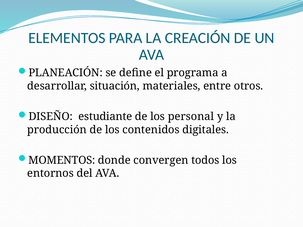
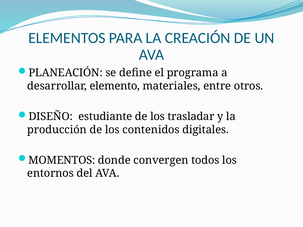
situación: situación -> elemento (115, 86)
personal: personal -> trasladar (191, 117)
